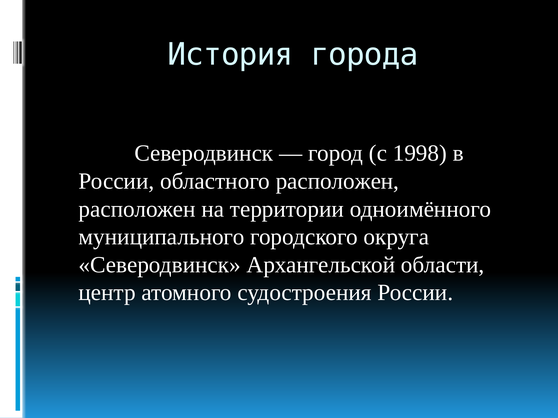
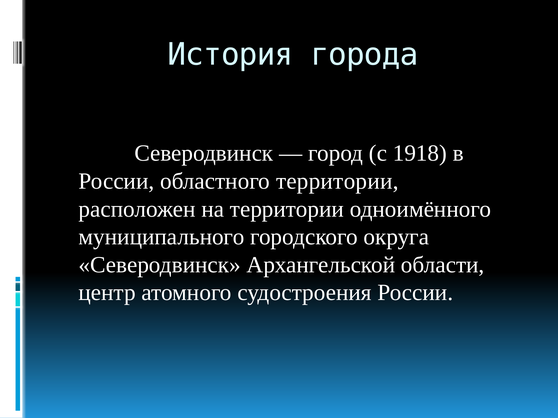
1998: 1998 -> 1918 (420, 153)
областного расположен: расположен -> территории (337, 181)
